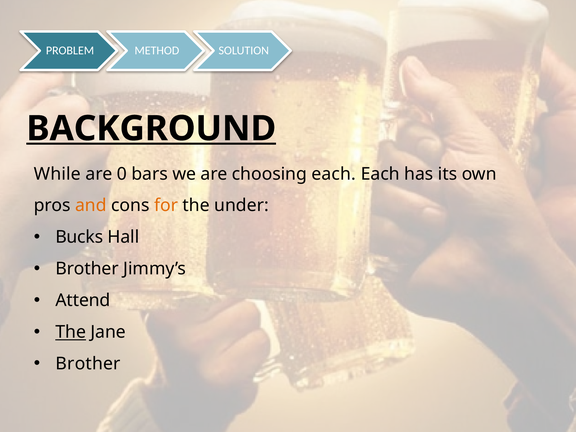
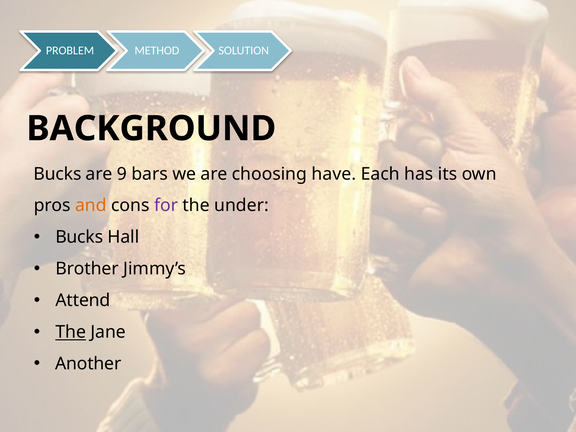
BACKGROUND underline: present -> none (151, 129)
While: While -> Bucks (58, 174)
0: 0 -> 9 (122, 174)
choosing each: each -> have (334, 174)
for colour: orange -> purple (166, 206)
Brother: Brother -> Another (88, 364)
